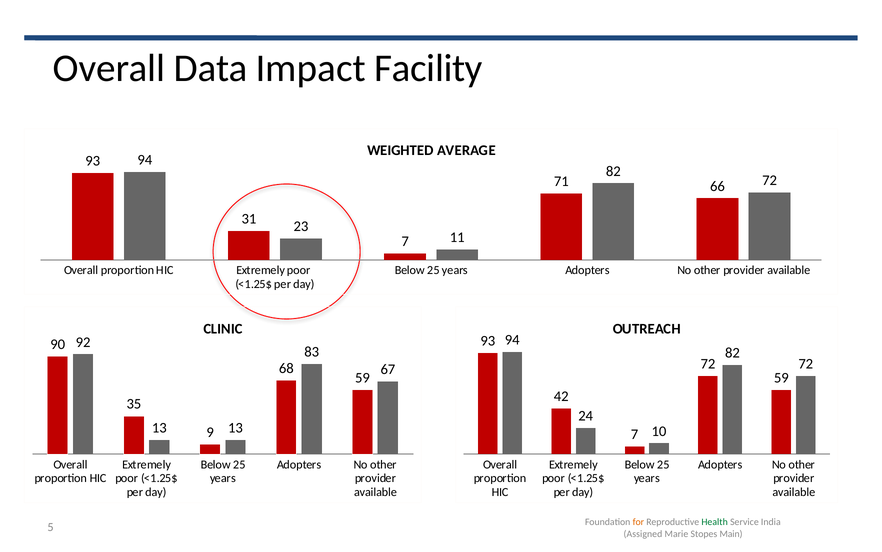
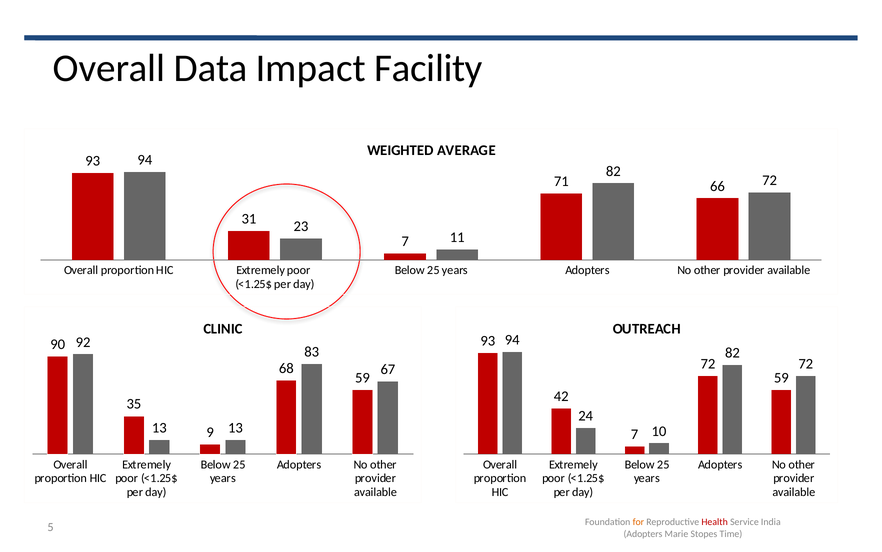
Health colour: green -> red (715, 521)
Assigned: Assigned -> Adopters (643, 533)
Main: Main -> Time (731, 533)
